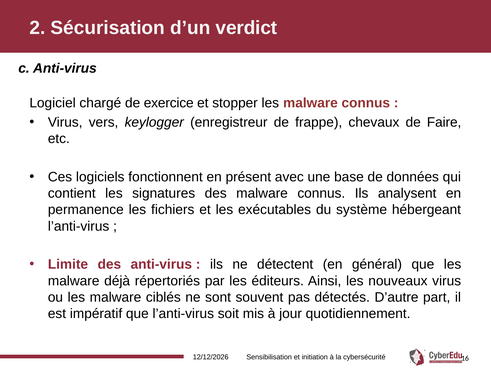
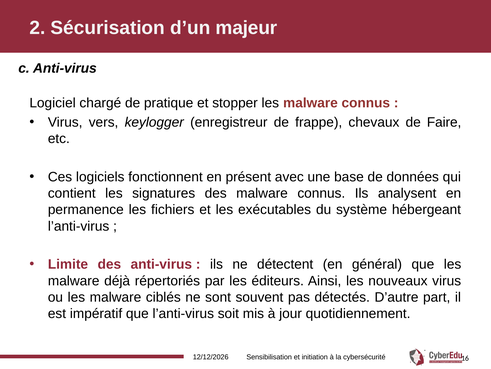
verdict: verdict -> majeur (246, 28)
exercice: exercice -> pratique (169, 103)
